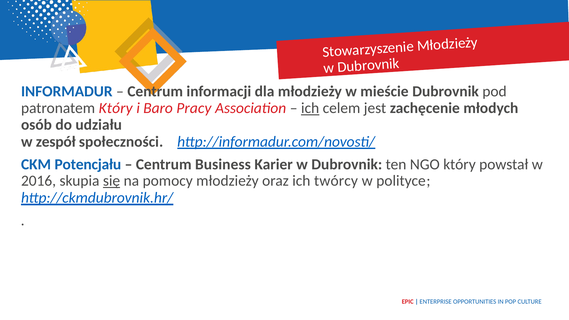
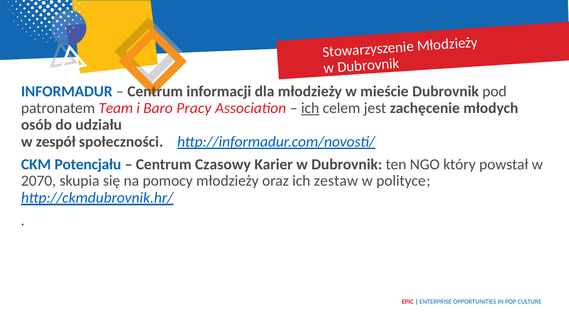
patronatem Który: Który -> Team (116, 108)
Business: Business -> Czasowy (223, 164)
2016: 2016 -> 2070 (39, 181)
się underline: present -> none (112, 181)
twórcy: twórcy -> zestaw (336, 181)
